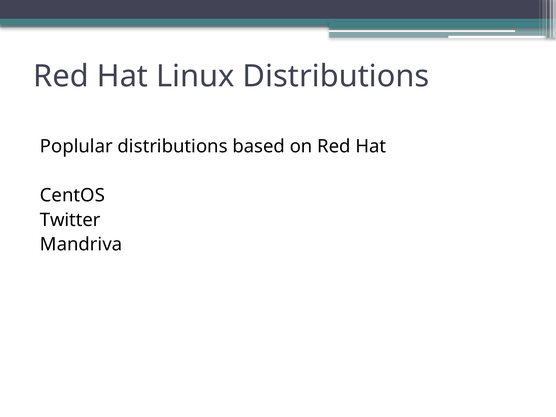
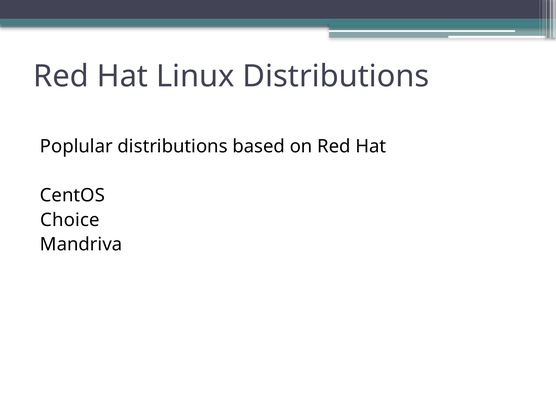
Twitter: Twitter -> Choice (70, 220)
